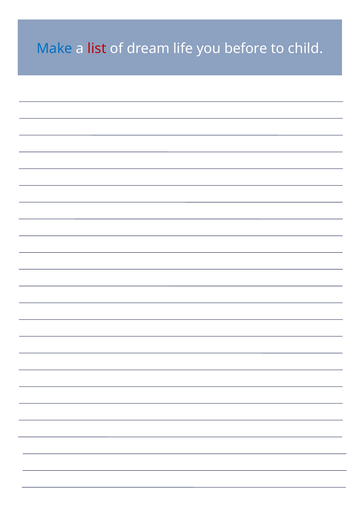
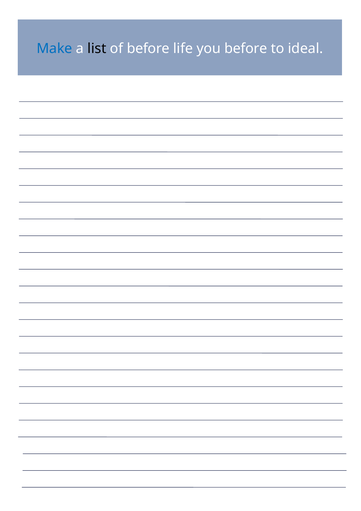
list colour: red -> black (97, 49)
of dream: dream -> before (148, 49)
child: child -> ideal (305, 49)
